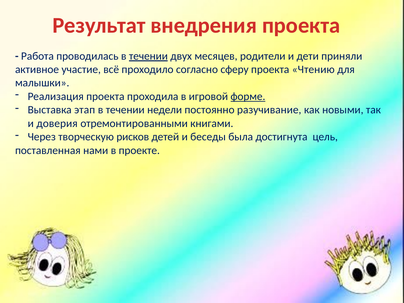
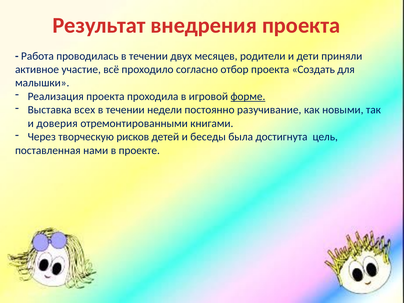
течении underline: present -> none (148, 56)
сферу: сферу -> отбор (235, 69)
Чтению: Чтению -> Создать (313, 69)
этап: этап -> всех (85, 110)
